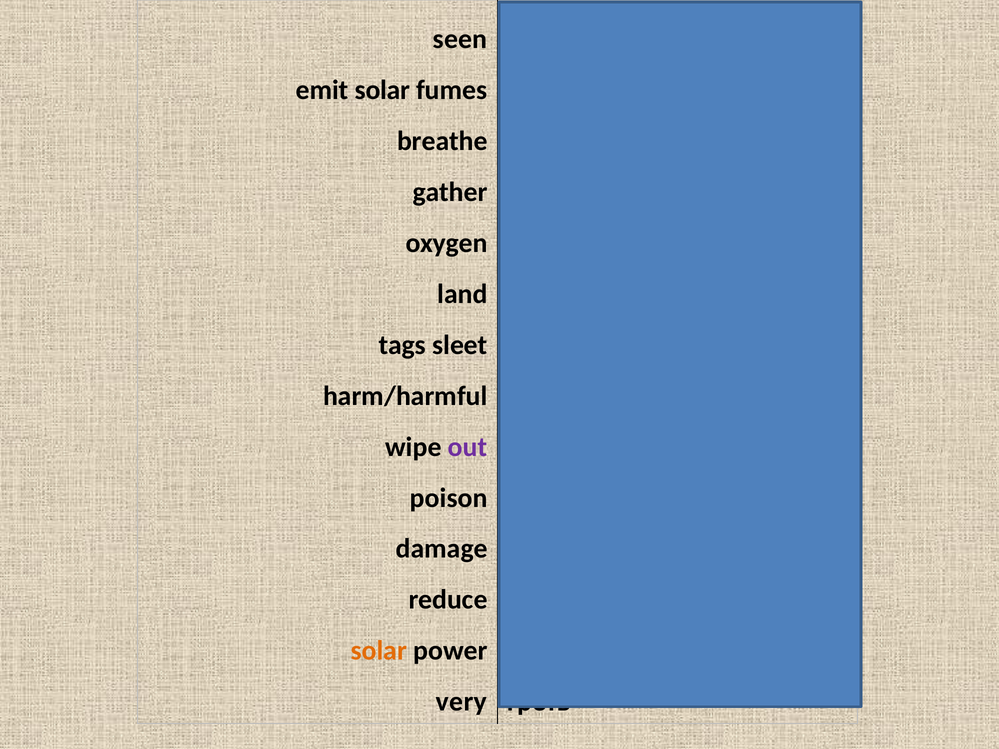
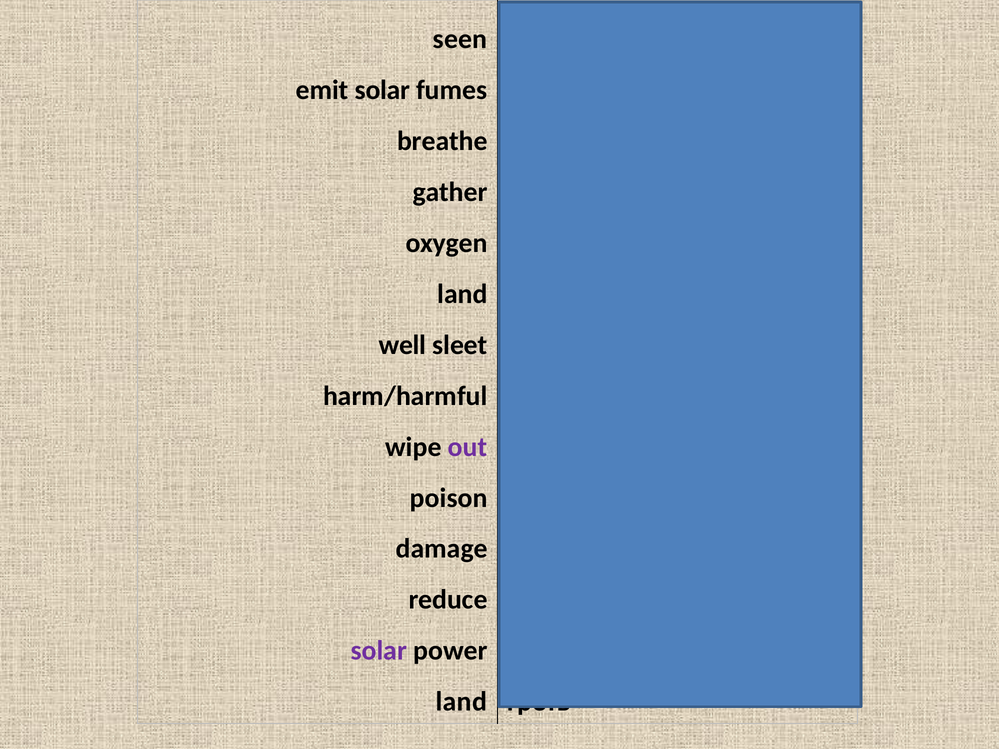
tags: tags -> well (402, 345)
solar colour: orange -> purple (379, 651)
very: very -> land (461, 702)
